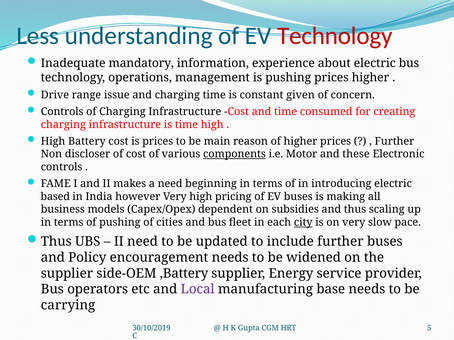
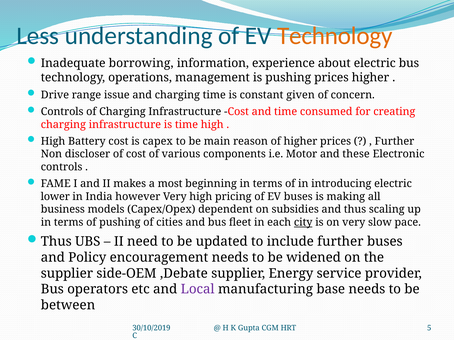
Technology colour: red -> orange (335, 36)
mandatory: mandatory -> borrowing (141, 63)
is prices: prices -> capex (158, 141)
components underline: present -> none (234, 154)
a need: need -> most (170, 184)
based: based -> lower (55, 197)
,Battery: ,Battery -> ,Debate (184, 274)
carrying: carrying -> between (68, 306)
